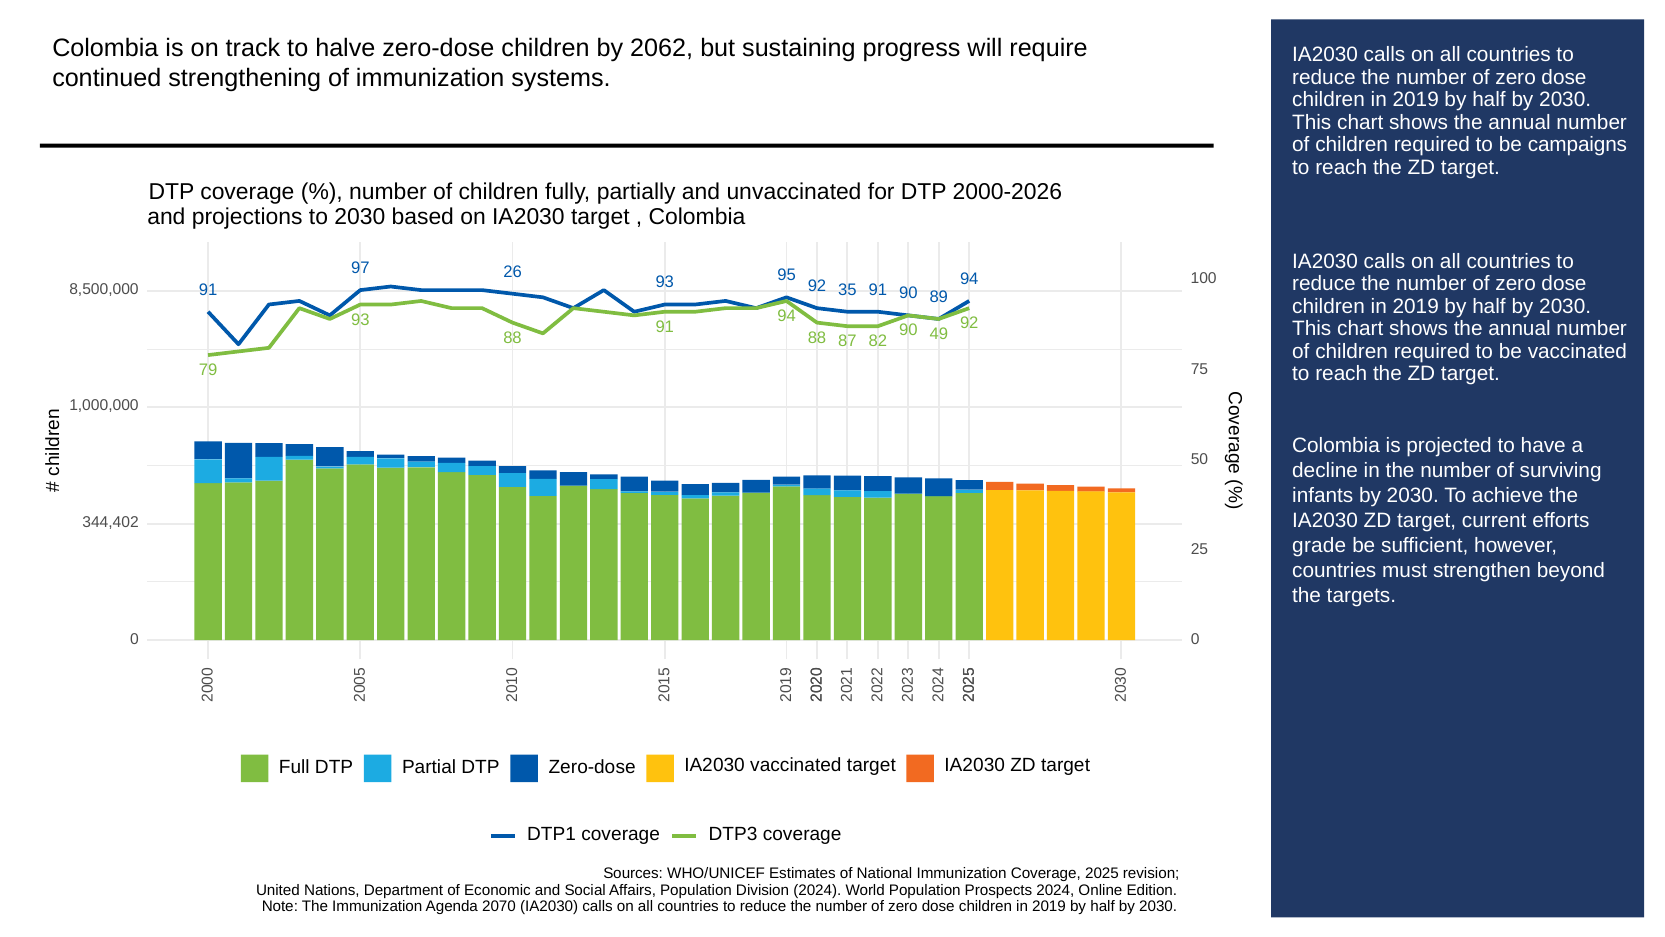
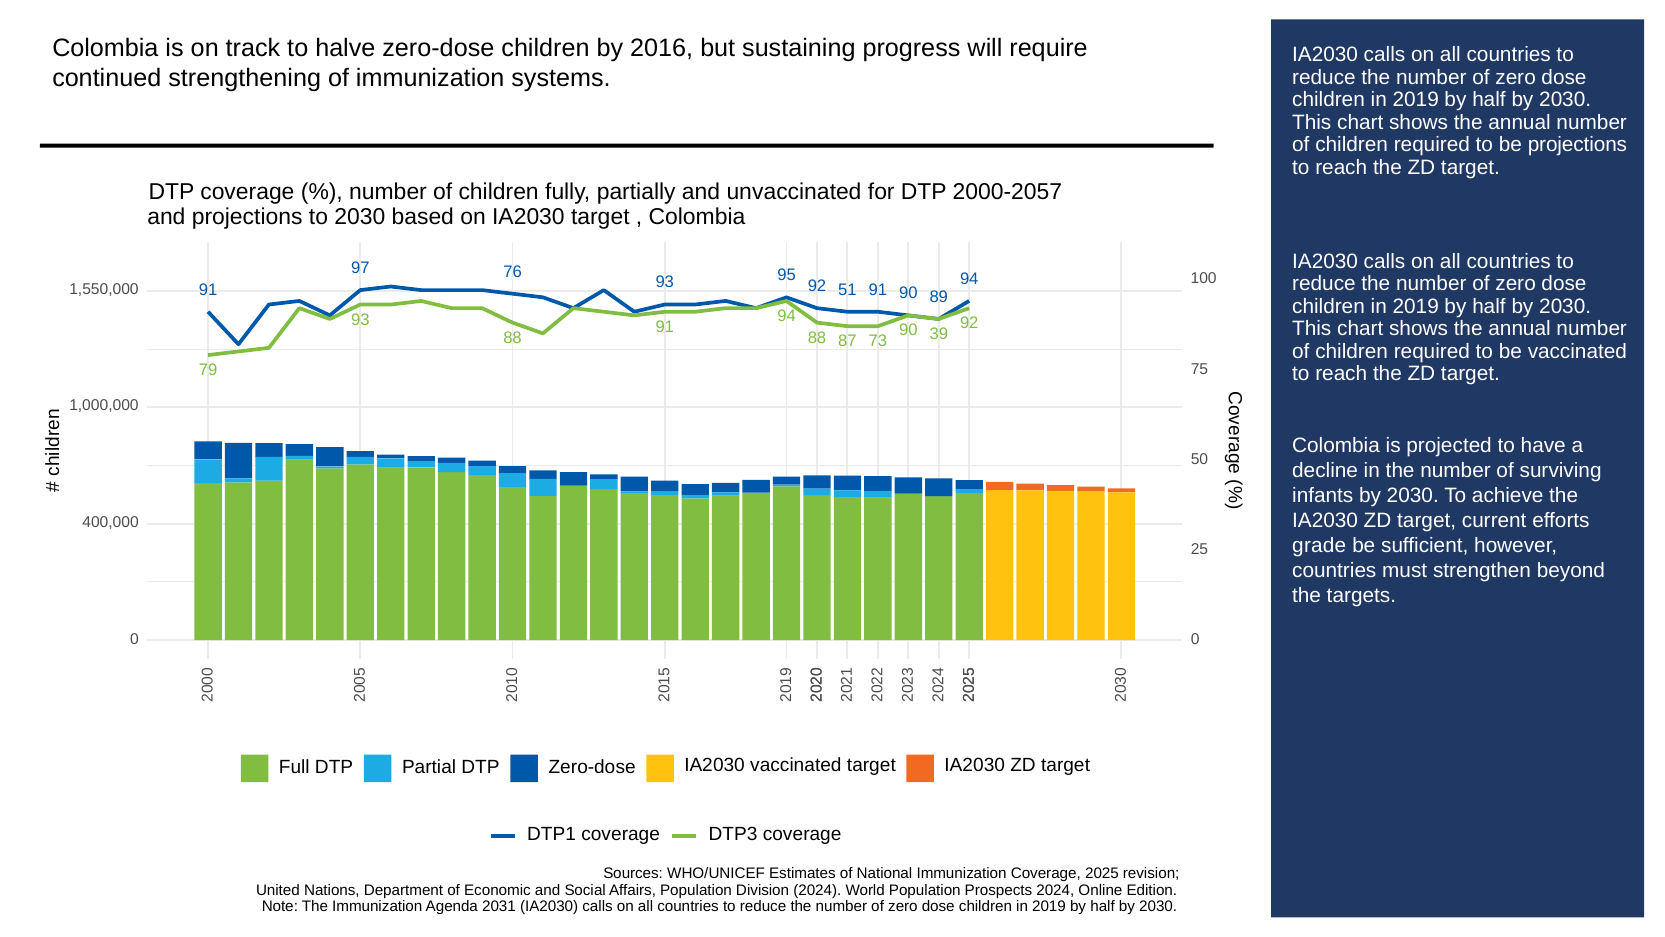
2062: 2062 -> 2016 (662, 48)
be campaigns: campaigns -> projections (1577, 145)
2000-2026: 2000-2026 -> 2000-2057 (1007, 192)
26: 26 -> 76 (513, 271)
35: 35 -> 51 (847, 289)
8,500,000: 8,500,000 -> 1,550,000 (104, 289)
49: 49 -> 39 (939, 334)
82: 82 -> 73 (878, 341)
344,402: 344,402 -> 400,000 (111, 522)
2070: 2070 -> 2031 (499, 906)
